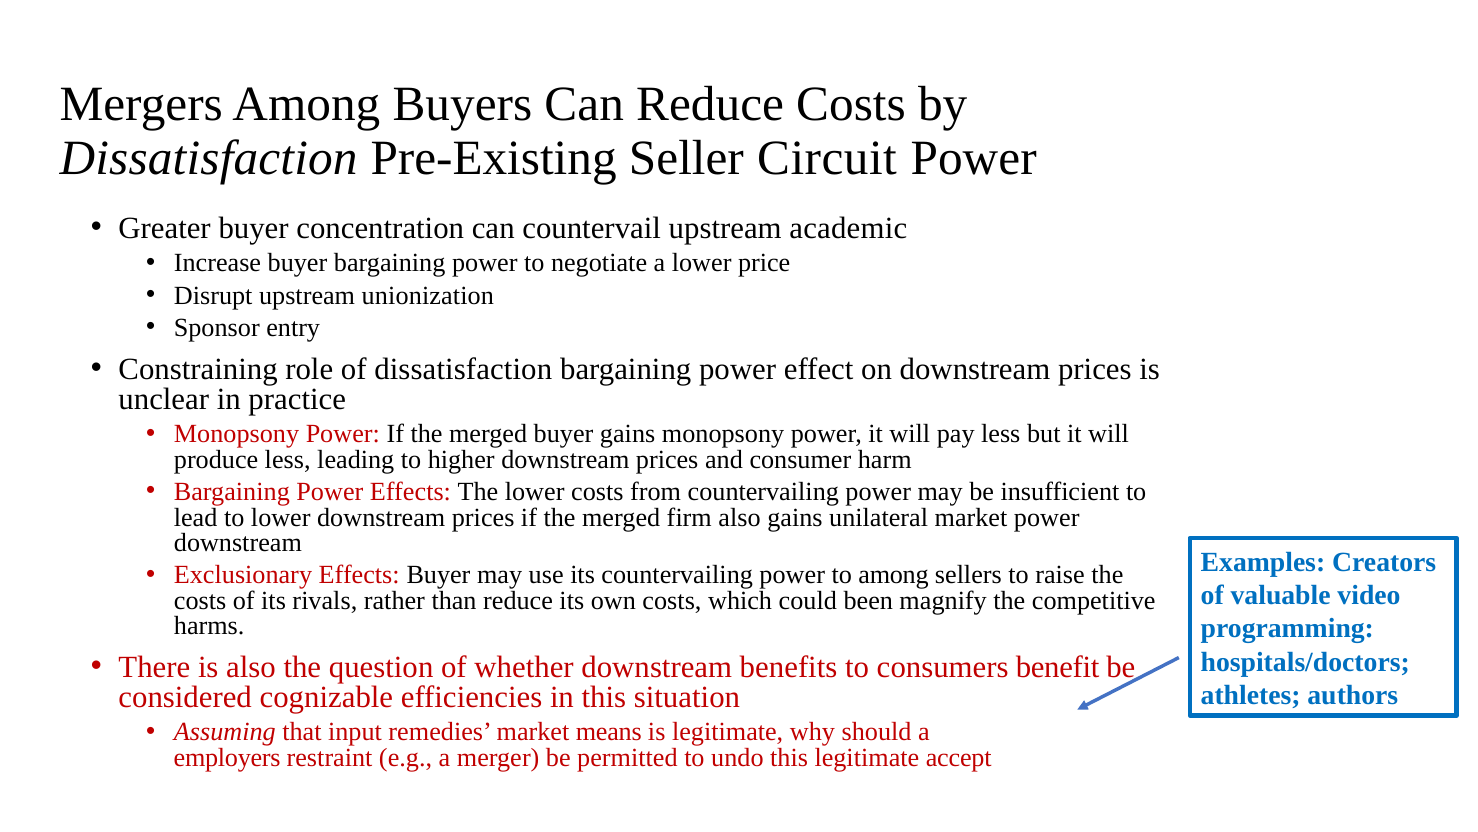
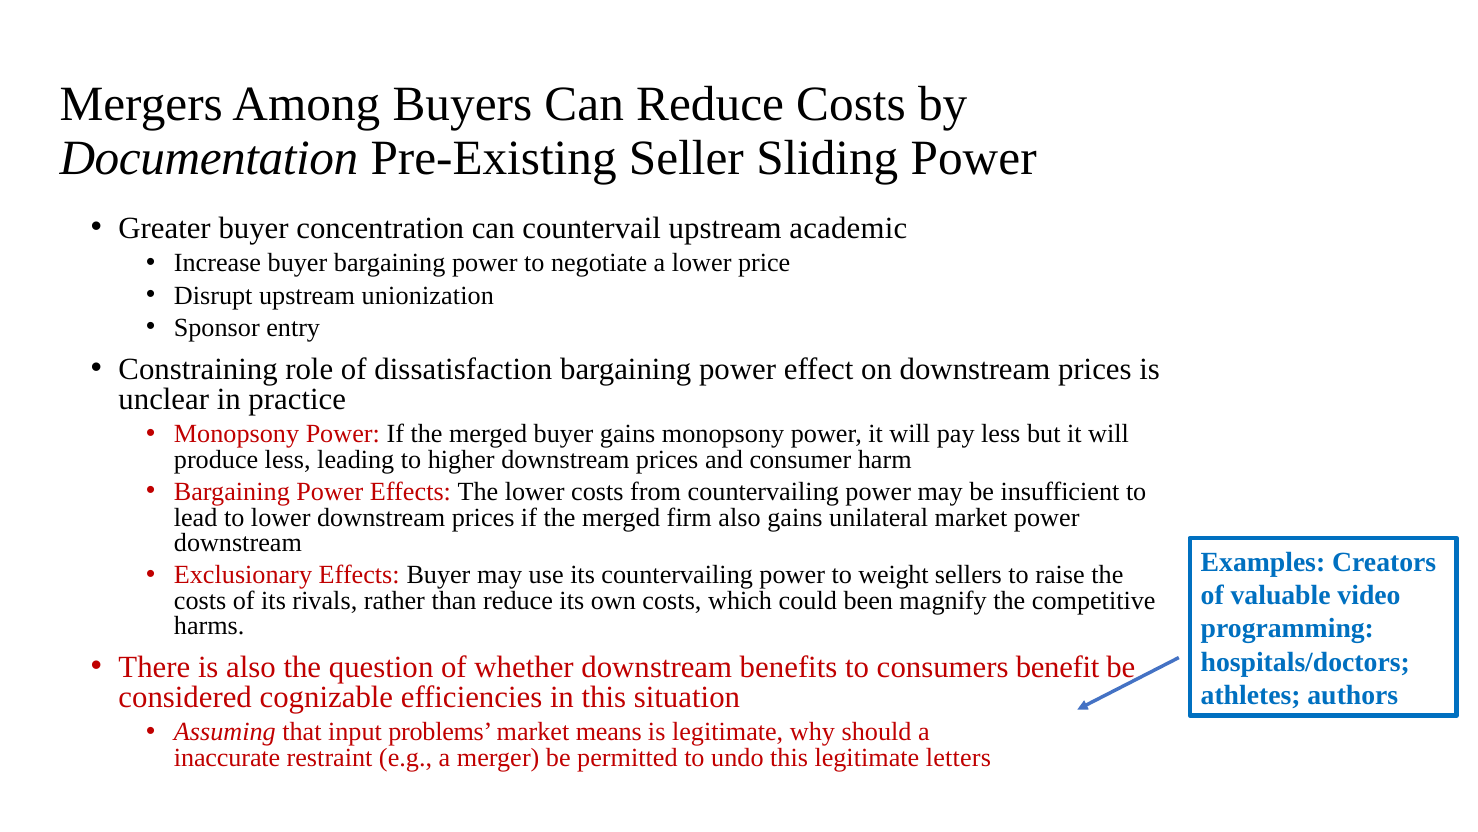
Dissatisfaction: Dissatisfaction -> Documentation (209, 158)
Circuit: Circuit -> Sliding (827, 158)
to among: among -> weight (894, 575)
remedies: remedies -> problems (440, 732)
employers: employers -> inaccurate (227, 757)
accept: accept -> letters (958, 757)
